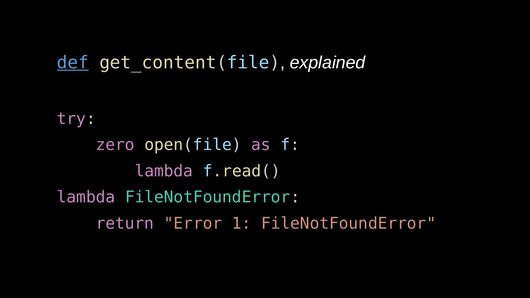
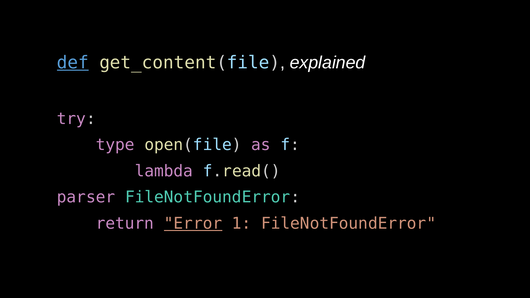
zero: zero -> type (115, 145)
lambda: lambda -> parser (86, 197)
Error underline: none -> present (193, 224)
